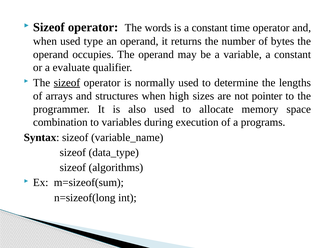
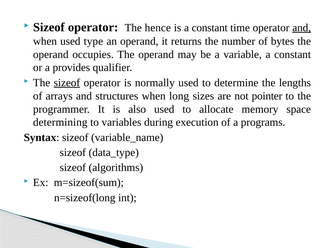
words: words -> hence (158, 28)
and underline: none -> present (302, 28)
evaluate: evaluate -> provides (71, 68)
high: high -> long (179, 96)
combination: combination -> determining (60, 122)
